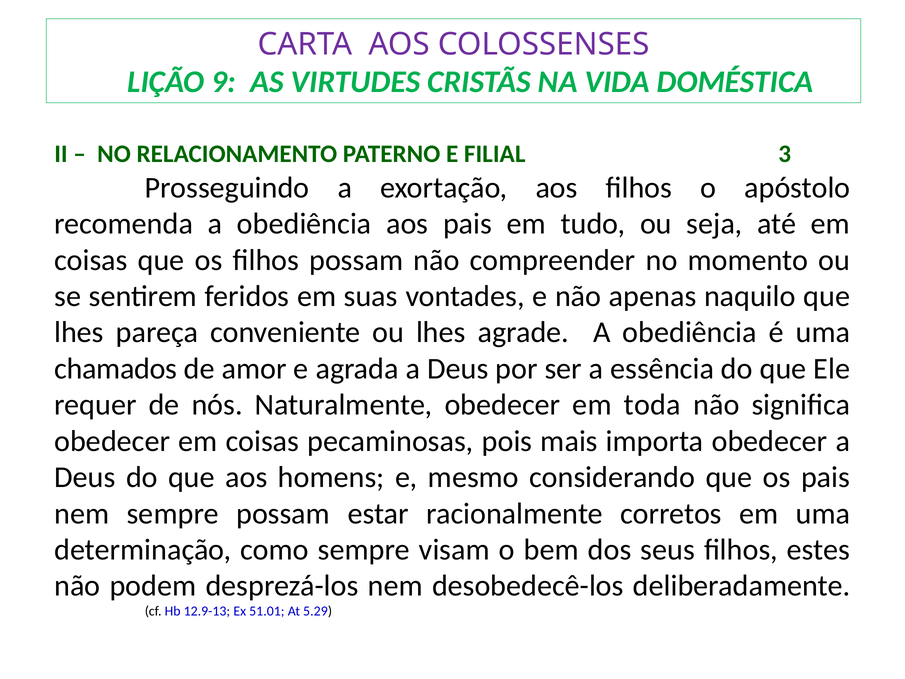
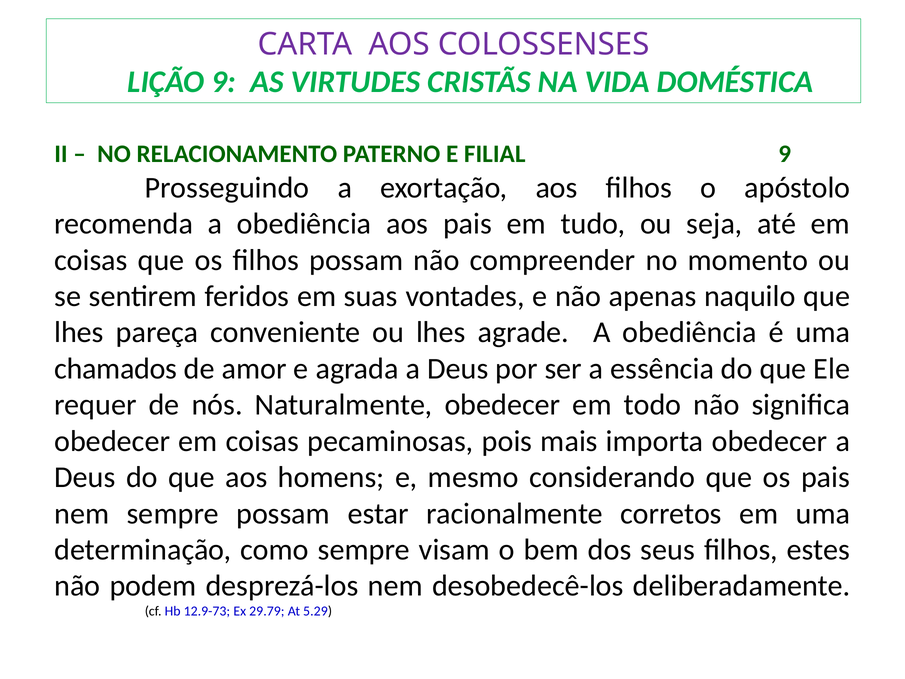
FILIAL 3: 3 -> 9 (785, 154)
toda: toda -> todo (652, 405)
12.9-13: 12.9-13 -> 12.9-73 (207, 611)
51.01: 51.01 -> 29.79 (267, 611)
